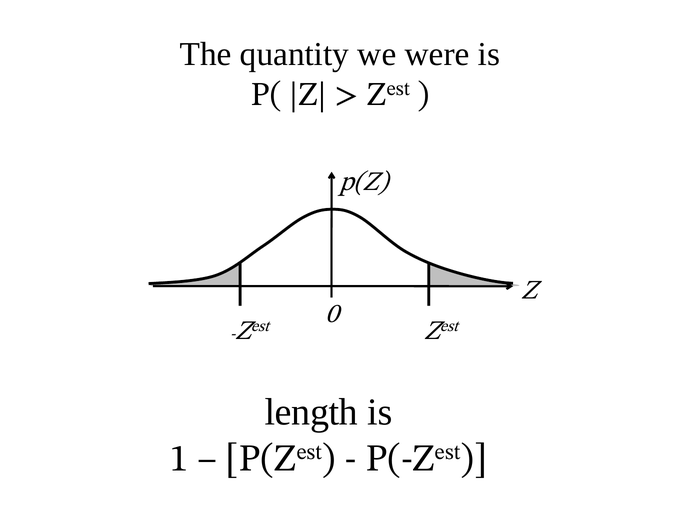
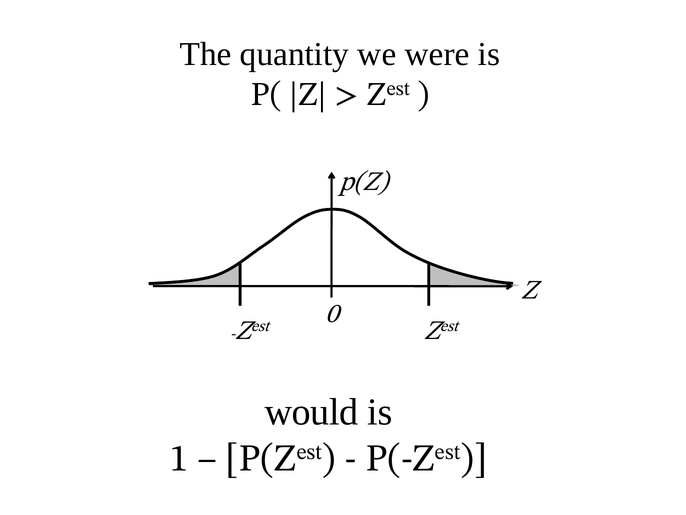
length: length -> would (311, 412)
